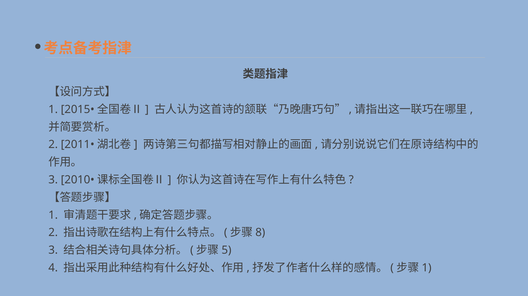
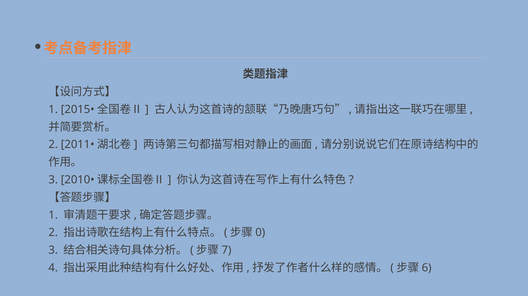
8: 8 -> 0 (260, 233)
5: 5 -> 7 (226, 250)
1: 1 -> 6 (427, 268)
